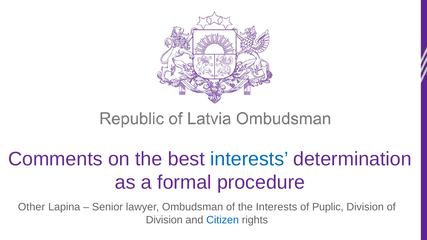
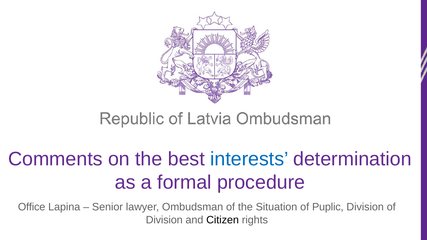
Other: Other -> Office (32, 207)
the Interests: Interests -> Situation (277, 207)
Citizen colour: blue -> black (223, 220)
